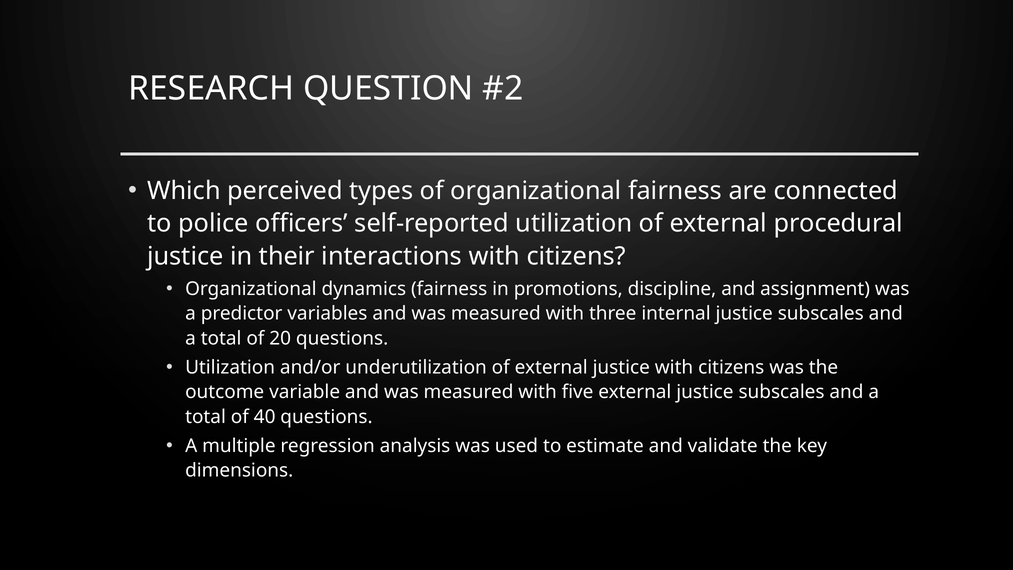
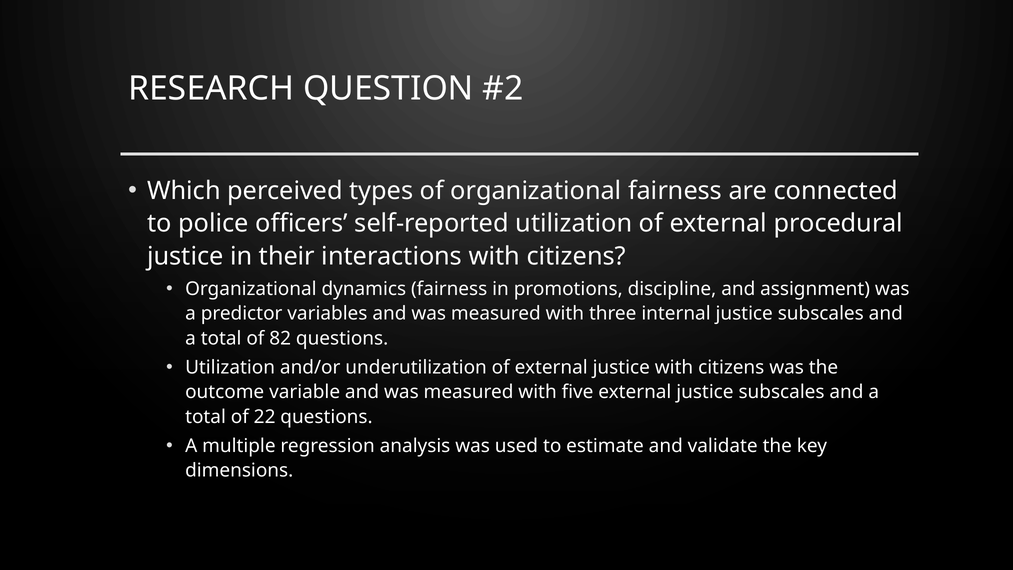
20: 20 -> 82 (280, 338)
40: 40 -> 22 (265, 417)
